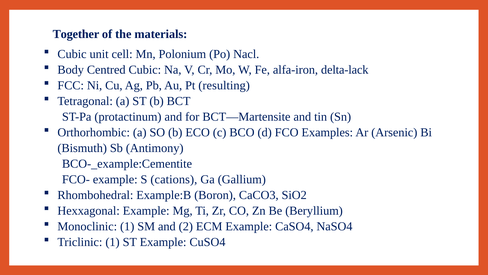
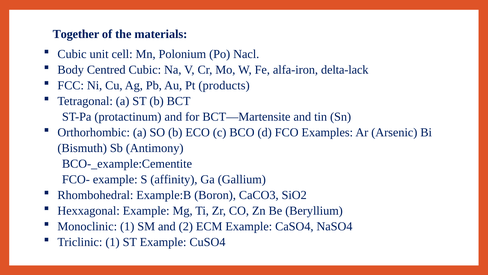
resulting: resulting -> products (224, 85)
cations: cations -> affinity (174, 179)
